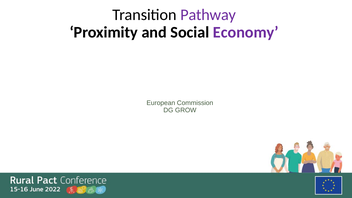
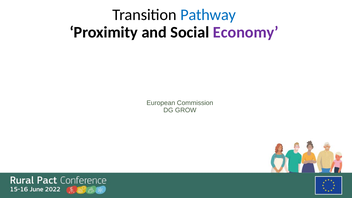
Pathway colour: purple -> blue (208, 15)
